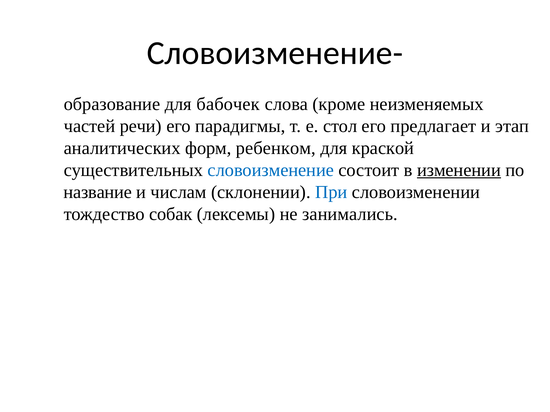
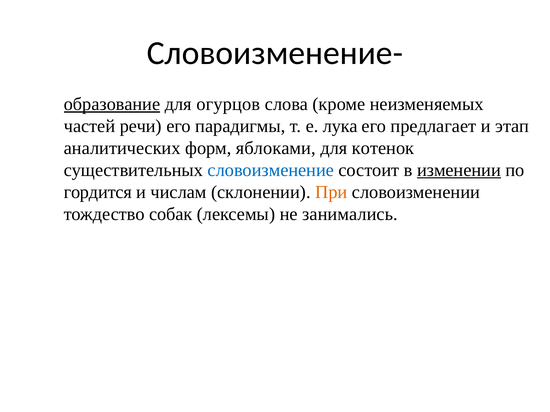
образование underline: none -> present (112, 104)
бабочек: бабочек -> огурцов (228, 104)
стол: стол -> лука (340, 126)
ребенком: ребенком -> яблоками (276, 148)
краской: краской -> котенок (383, 148)
название: название -> гордится (98, 192)
При colour: blue -> orange (331, 192)
